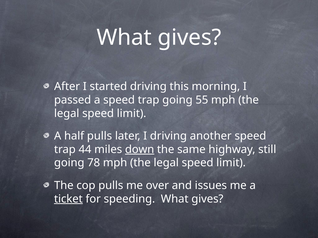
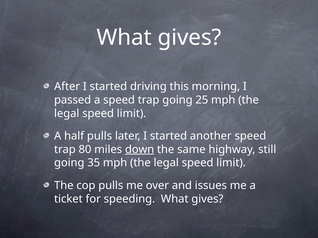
55: 55 -> 25 (202, 100)
later I driving: driving -> started (168, 136)
44: 44 -> 80 (85, 150)
78: 78 -> 35 (94, 163)
ticket underline: present -> none (68, 199)
